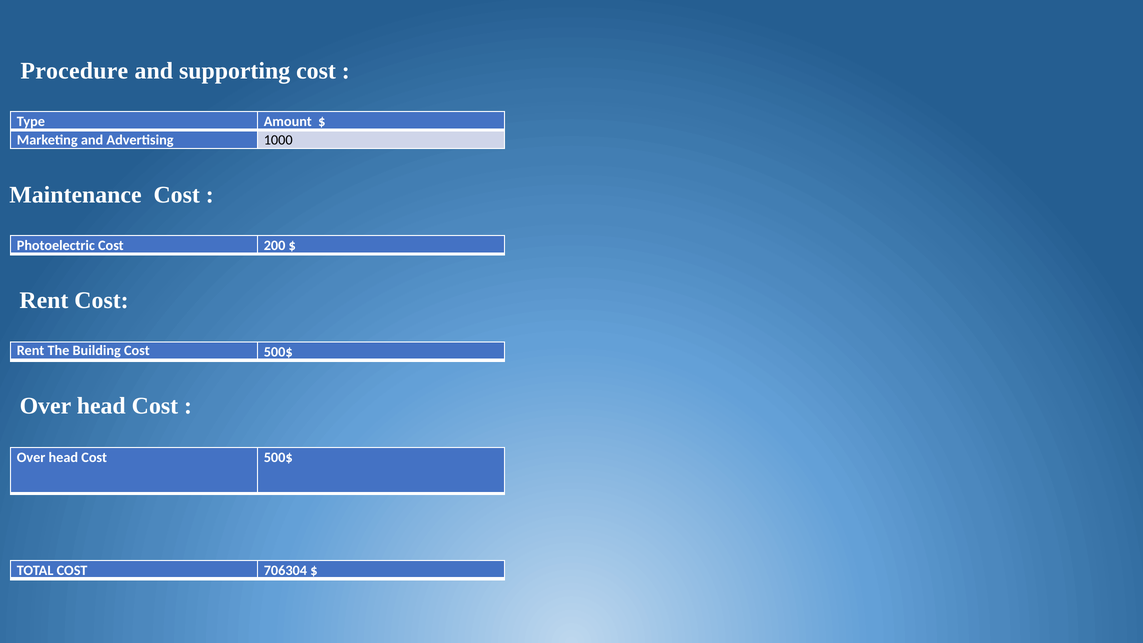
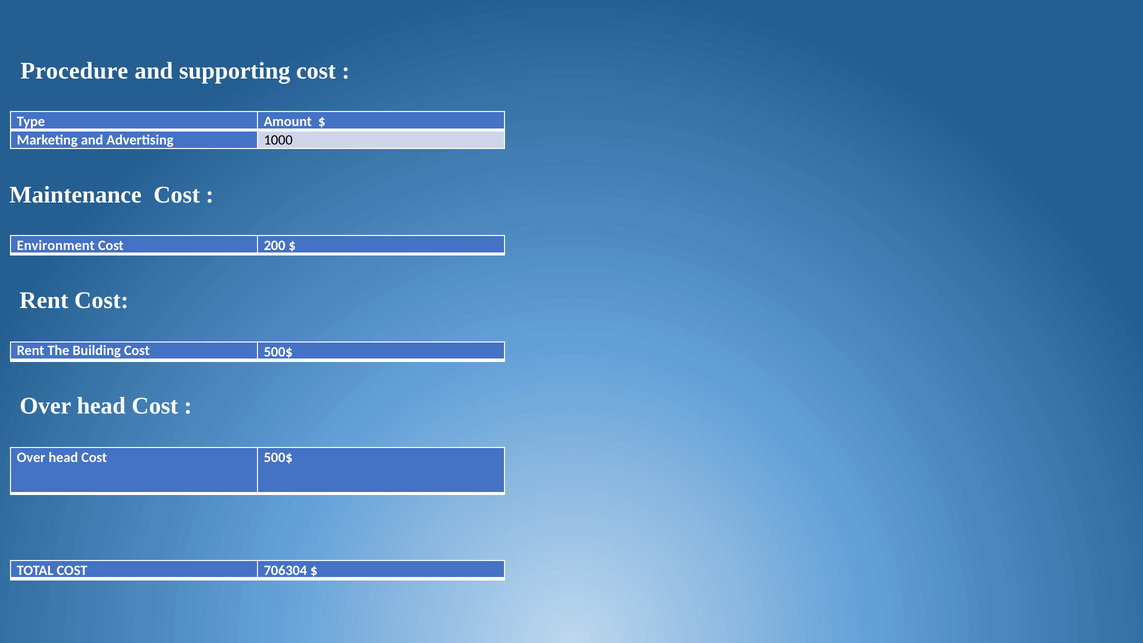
Photoelectric: Photoelectric -> Environment (56, 246)
